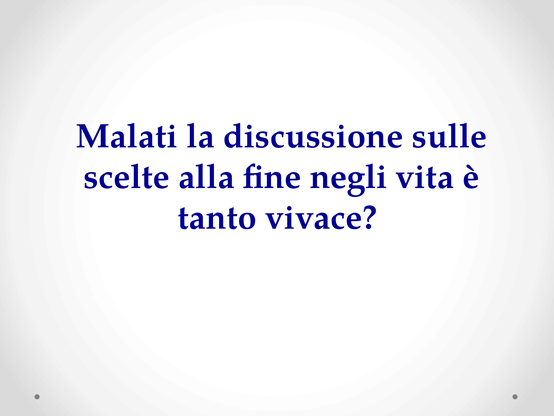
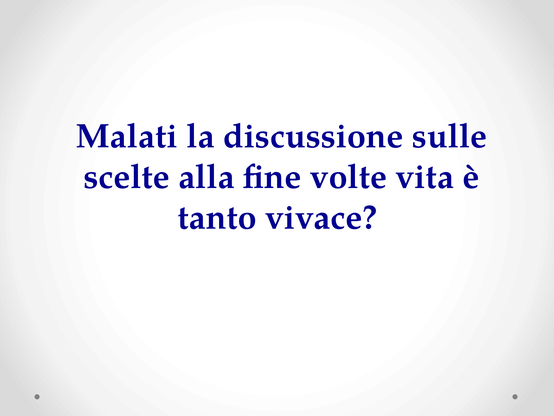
negli: negli -> volte (348, 177)
